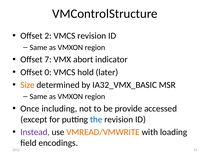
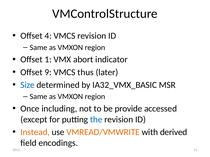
2: 2 -> 4 (48, 36)
7: 7 -> 1 (48, 60)
0: 0 -> 9 (48, 72)
hold: hold -> thus (86, 72)
Size colour: orange -> blue (28, 85)
Instead colour: purple -> orange (35, 133)
loading: loading -> derived (174, 133)
